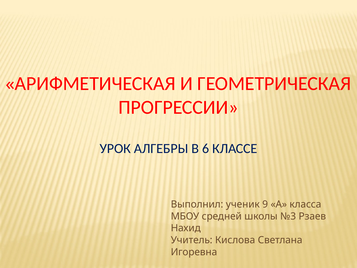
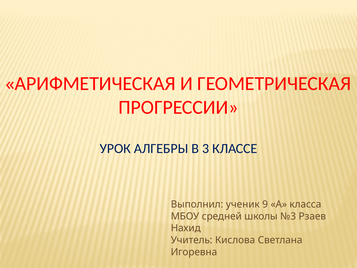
6: 6 -> 3 (206, 149)
